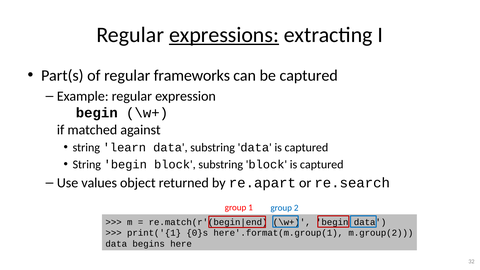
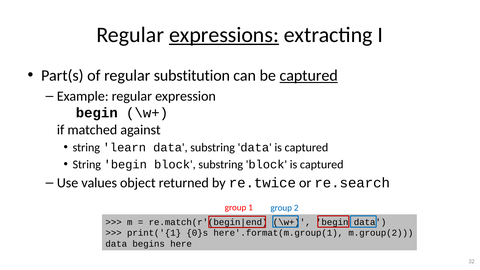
frameworks: frameworks -> substitution (192, 76)
captured underline: none -> present (309, 76)
re.apart: re.apart -> re.twice (262, 183)
